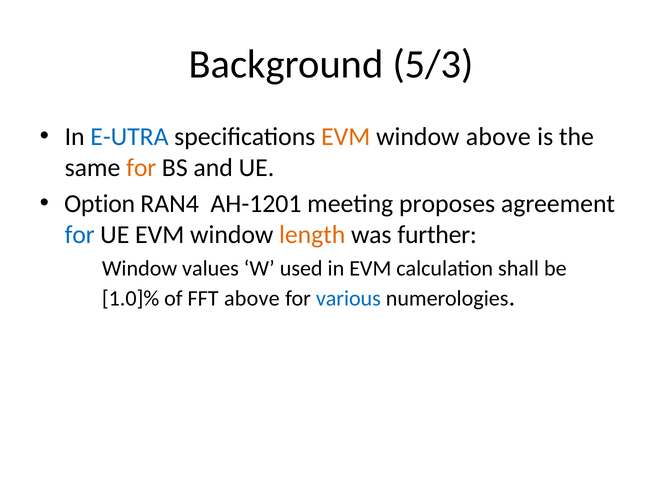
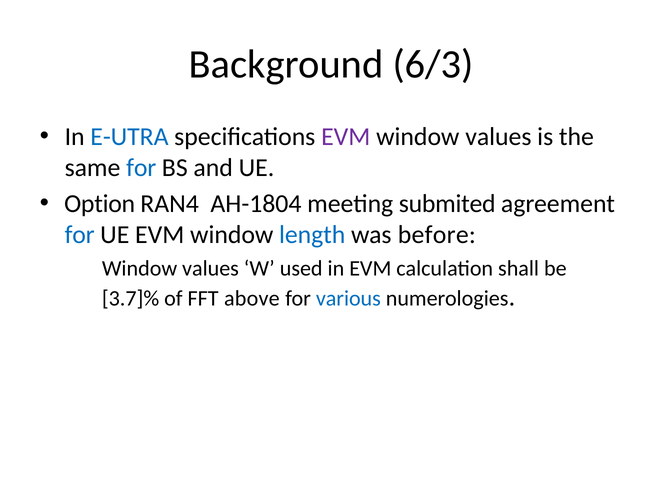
5/3: 5/3 -> 6/3 (433, 64)
EVM colour: orange -> purple (346, 137)
above: above -> values (498, 137)
for colour: orange -> blue (141, 167)
AH-1201: AH-1201 -> AH-1804 (256, 203)
proposes: proposes -> submited (447, 203)
length colour: orange -> blue (312, 234)
further: further -> before (437, 234)
1.0]%: 1.0]% -> 3.7]% (131, 298)
